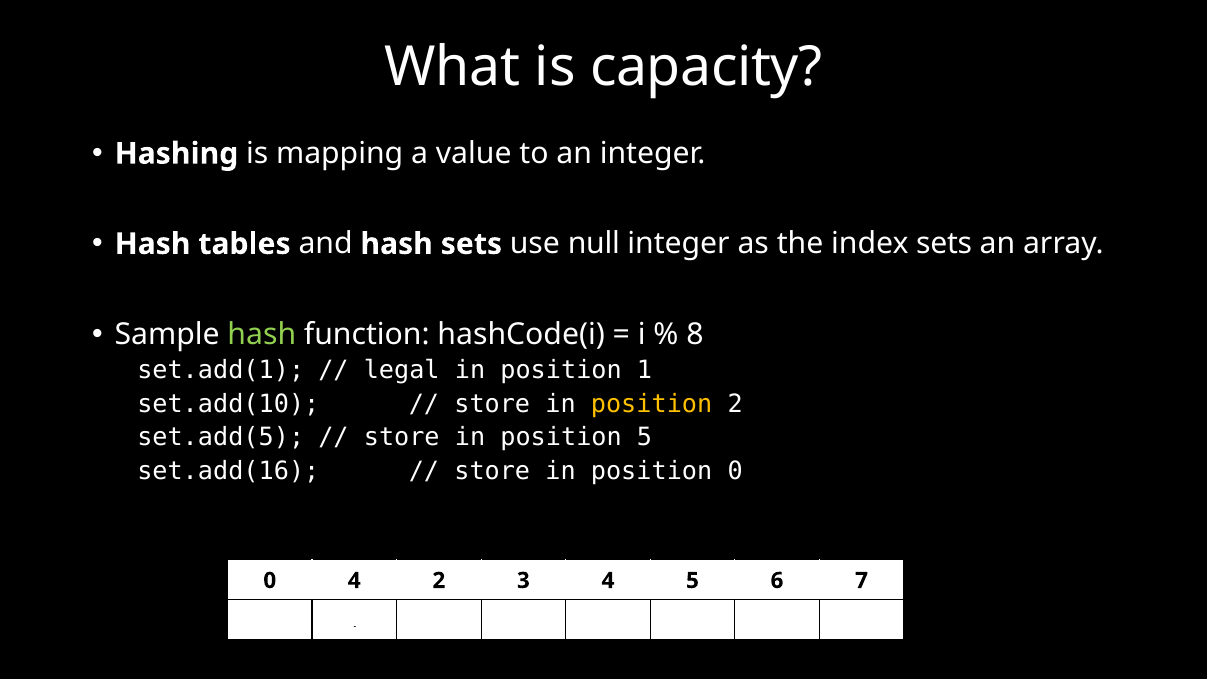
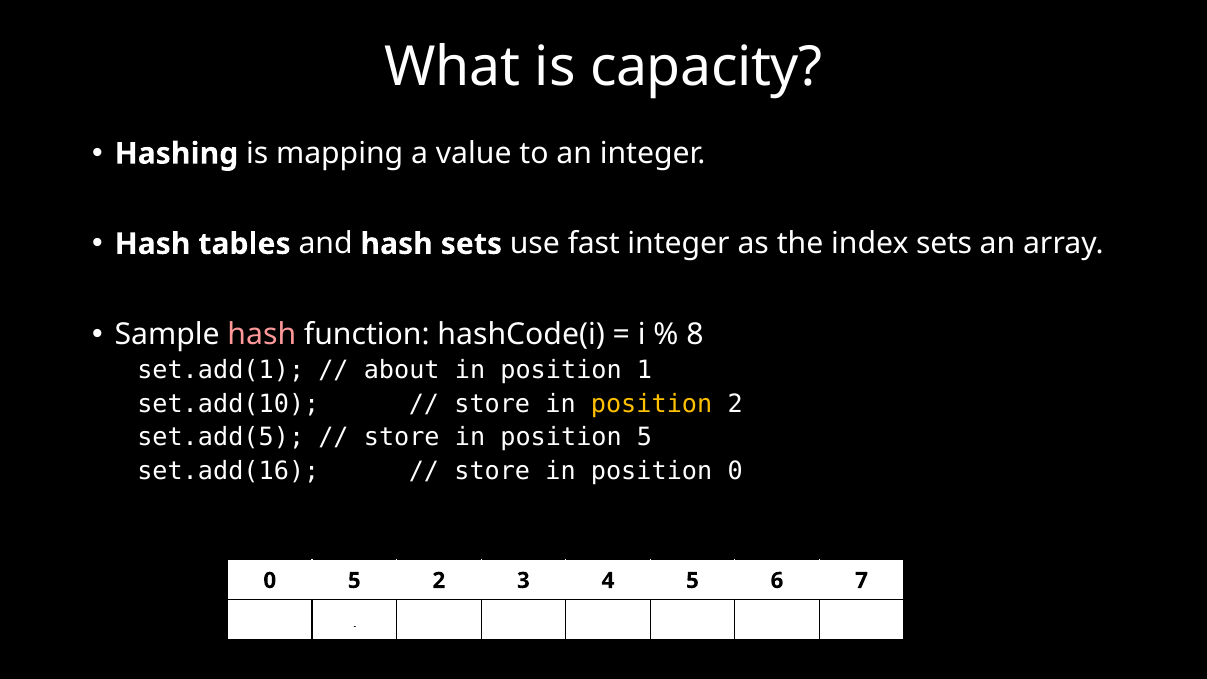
null: null -> fast (594, 244)
hash colour: light green -> pink (262, 334)
legal: legal -> about (402, 371)
0 4: 4 -> 5 (354, 581)
